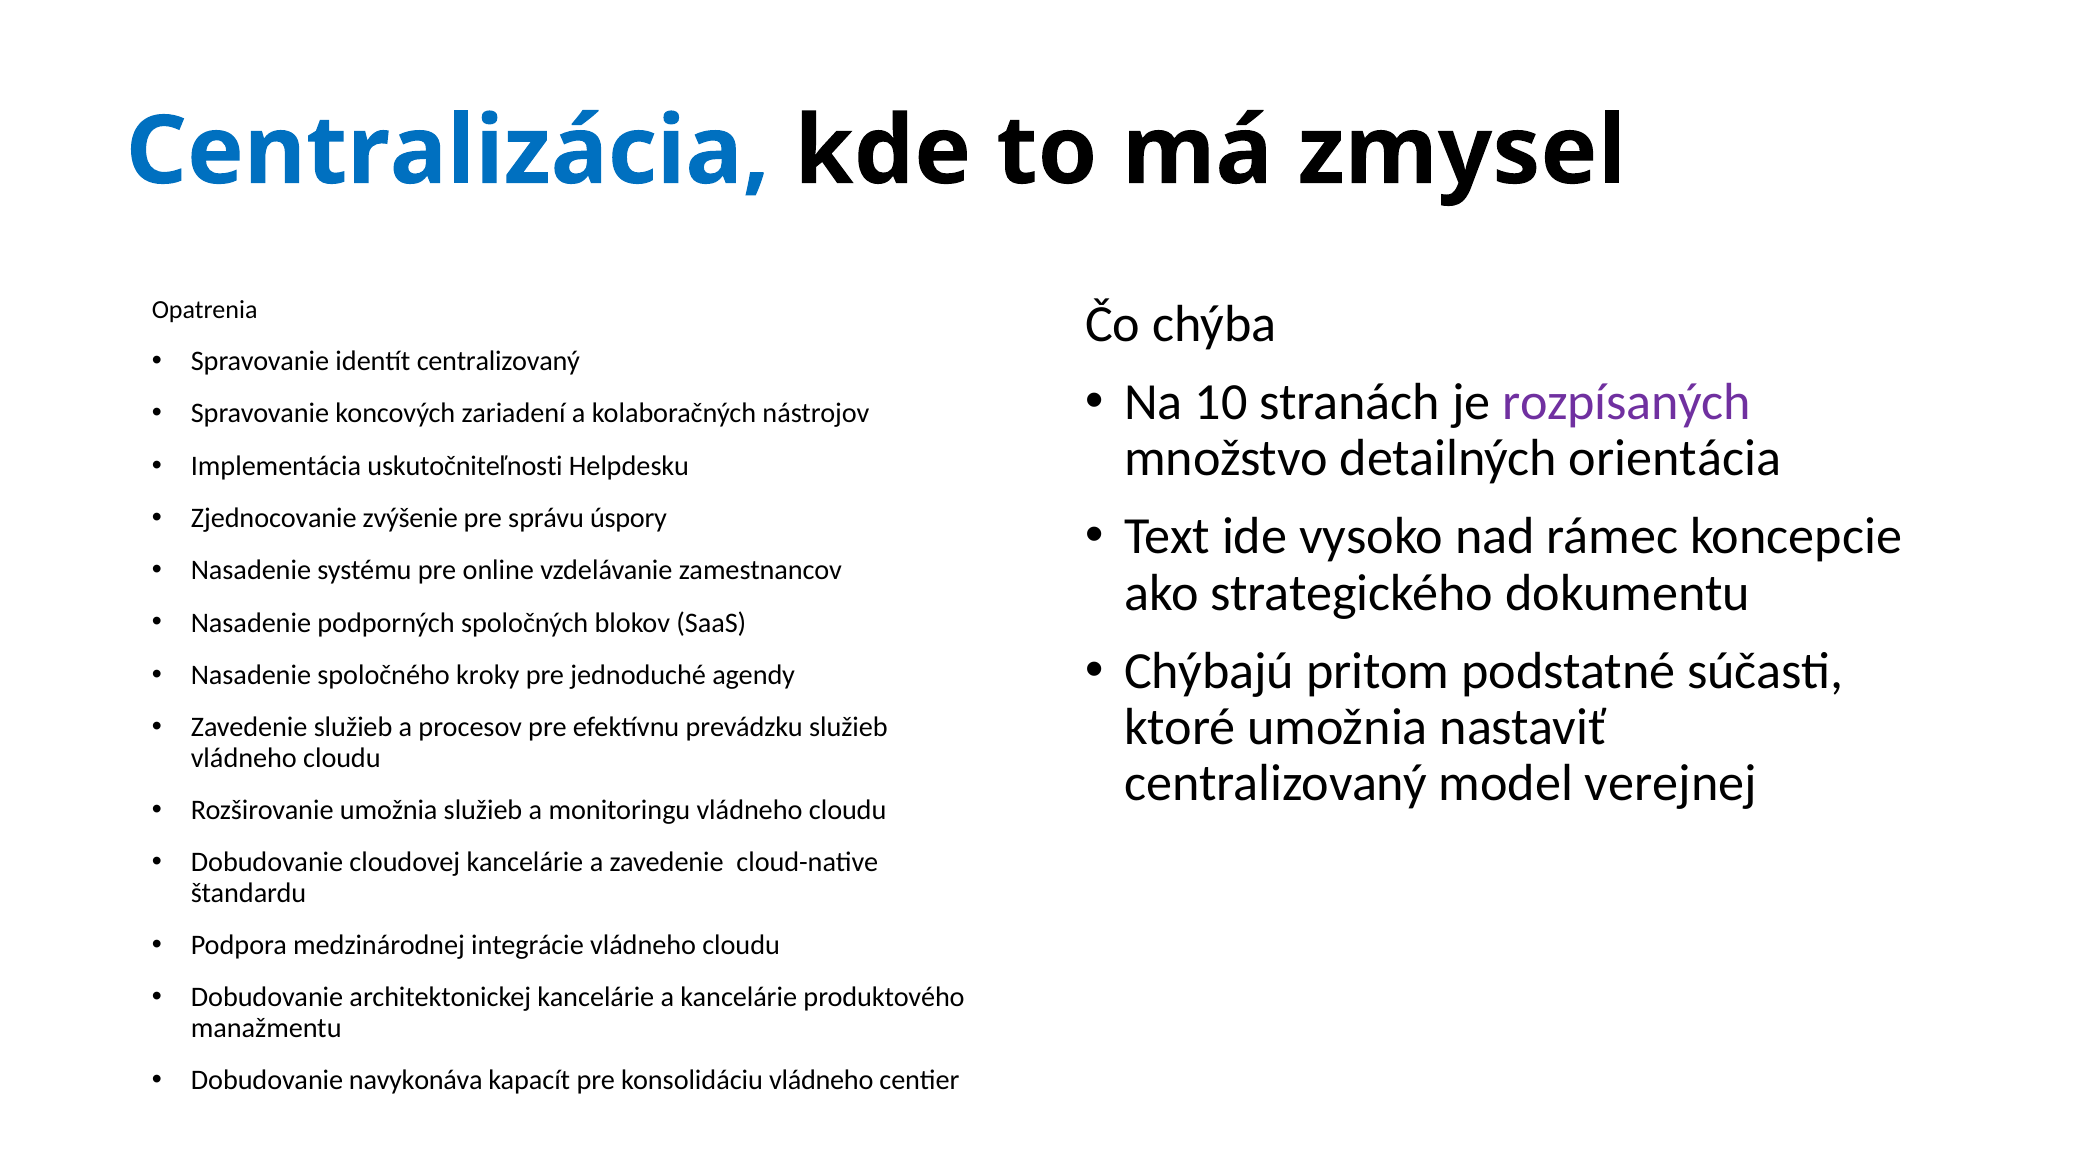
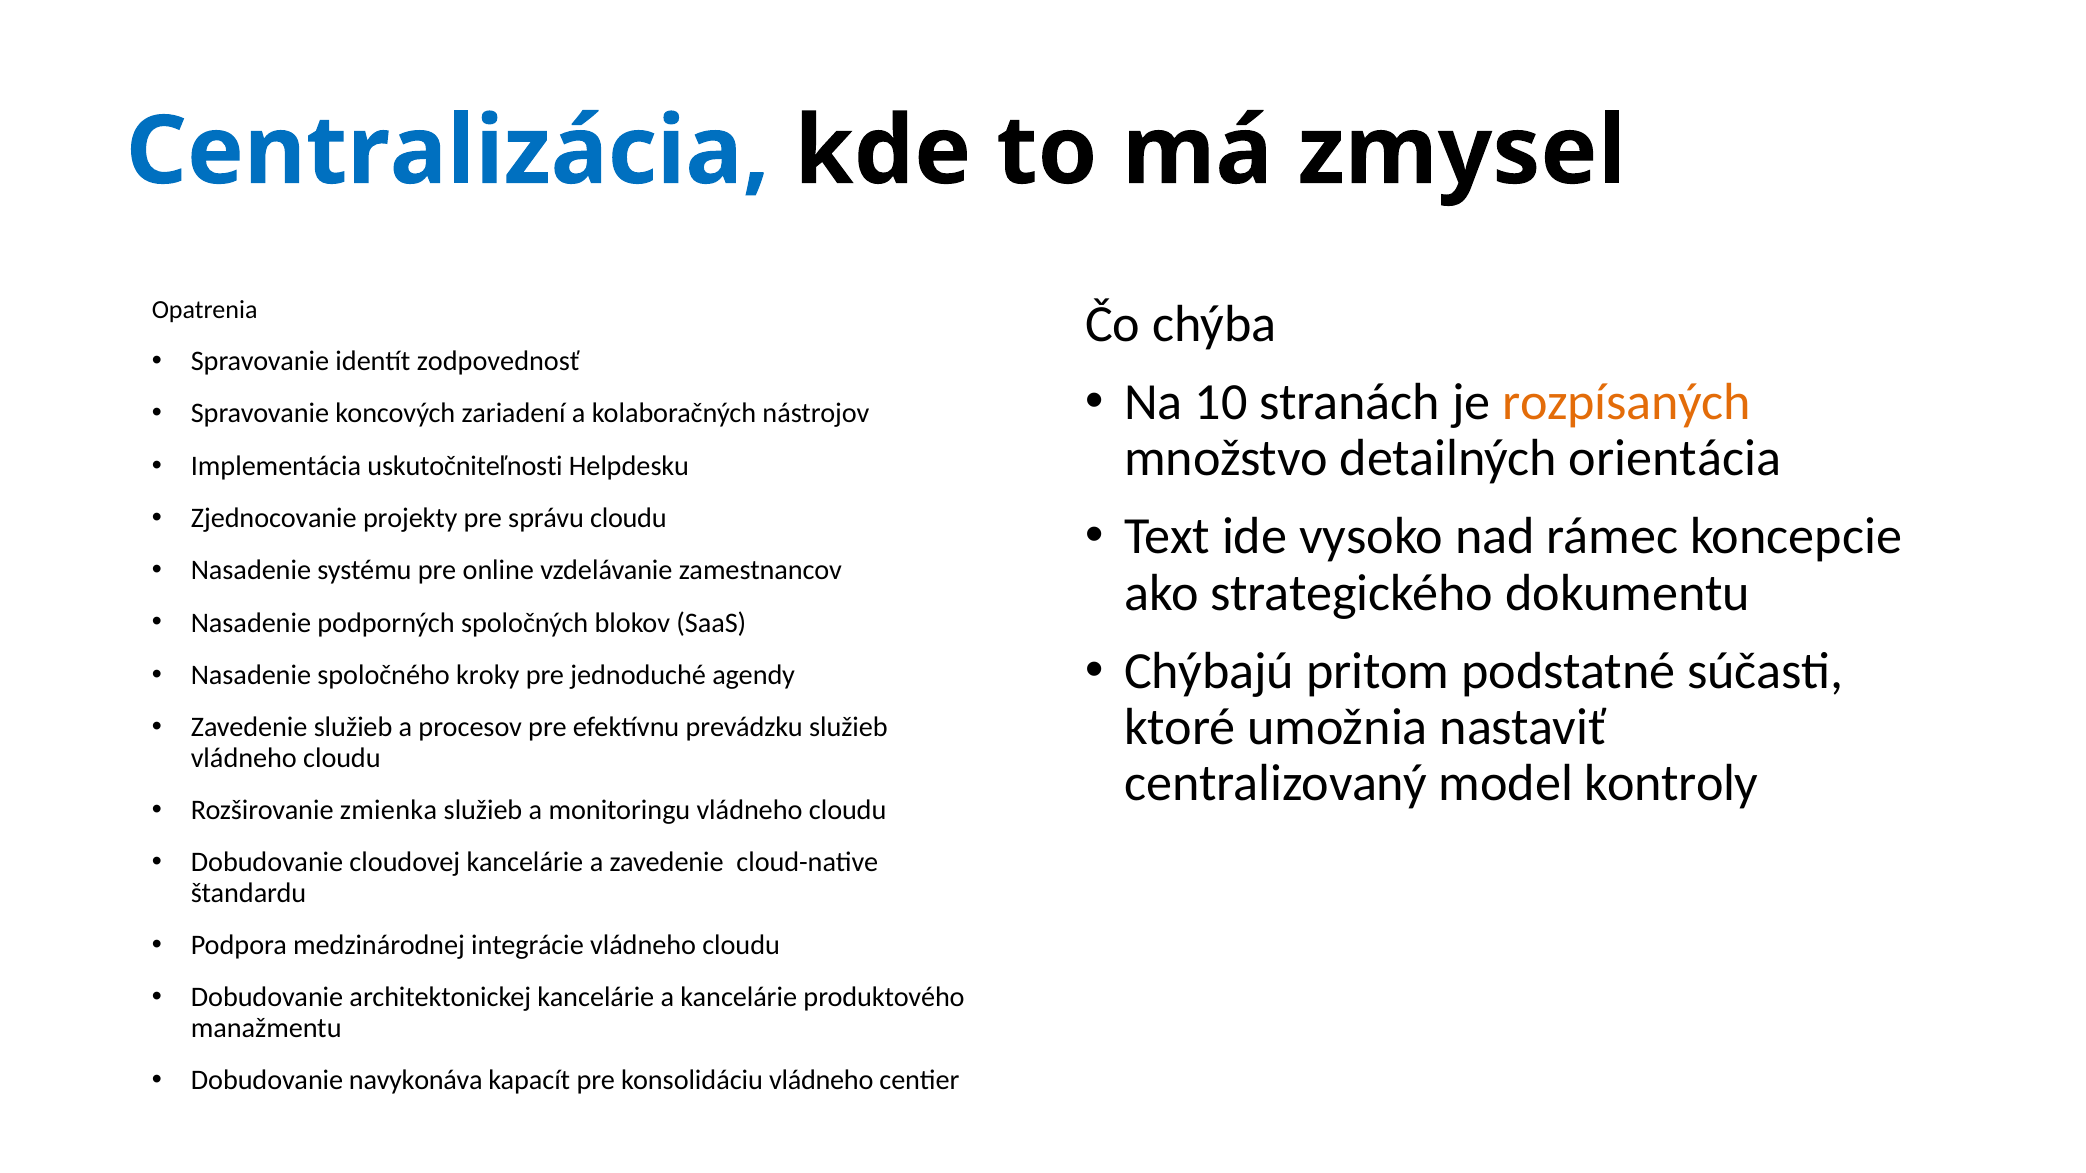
identít centralizovaný: centralizovaný -> zodpovednosť (498, 361)
rozpísaných colour: purple -> orange (1626, 402)
zvýšenie: zvýšenie -> projekty (410, 518)
správu úspory: úspory -> cloudu (628, 518)
verejnej: verejnej -> kontroly (1671, 784)
Rozširovanie umožnia: umožnia -> zmienka (388, 810)
